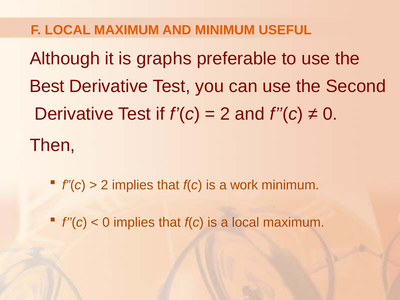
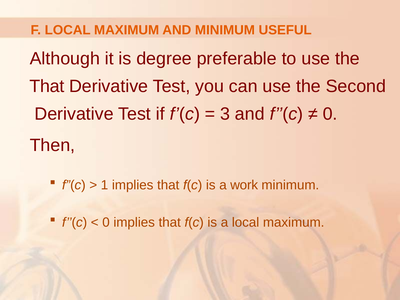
graphs: graphs -> degree (164, 59)
Best: Best -> That (47, 86)
2: 2 -> 3 (225, 114)
2: 2 -> 1 (105, 185)
